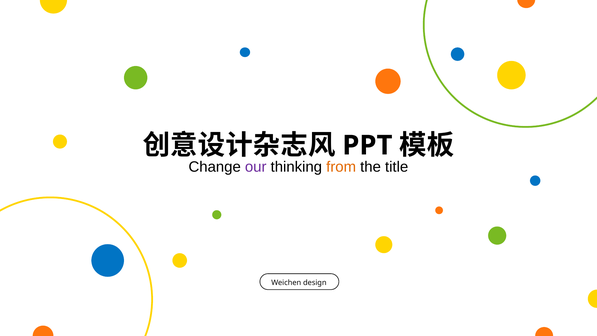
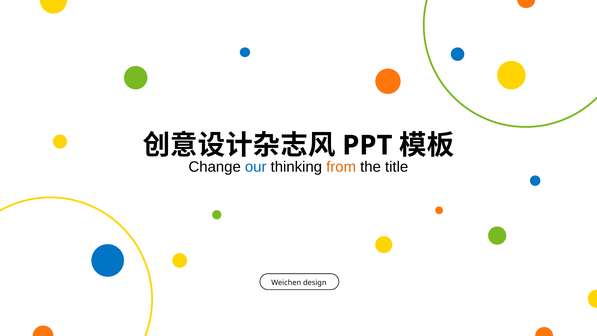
our colour: purple -> blue (256, 167)
